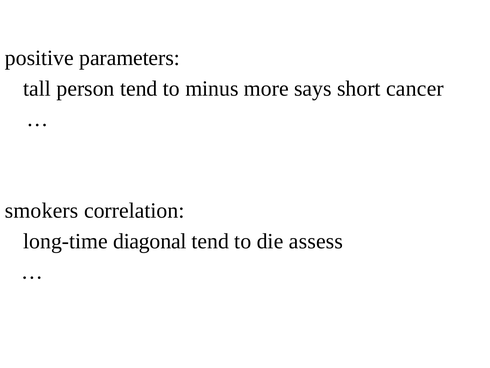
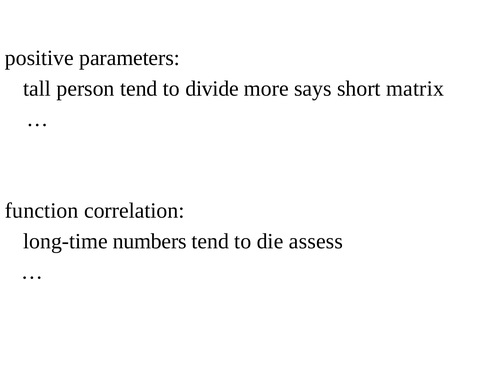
minus: minus -> divide (212, 88)
cancer: cancer -> matrix (415, 88)
smokers: smokers -> function (42, 210)
diagonal: diagonal -> numbers (150, 241)
